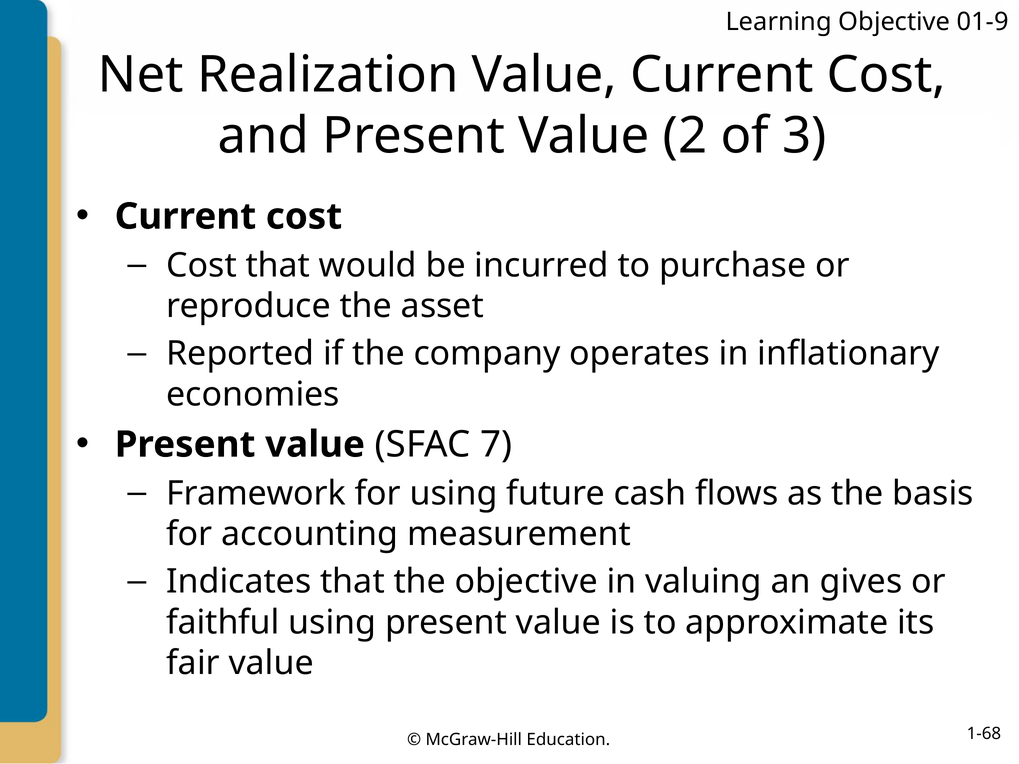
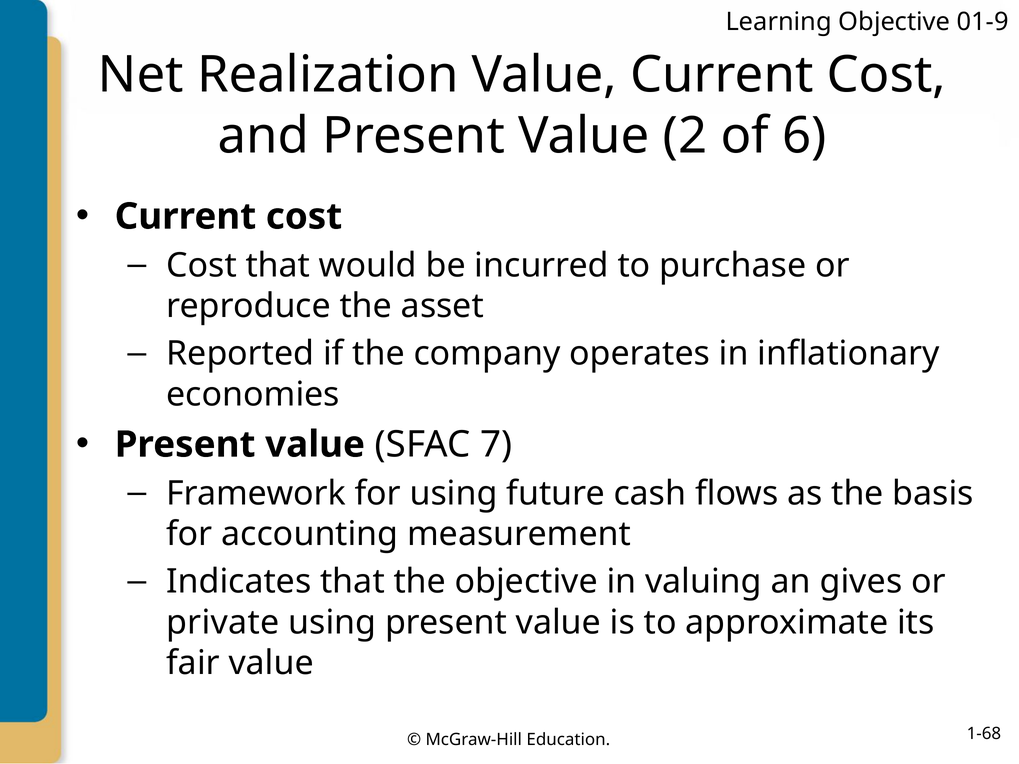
3: 3 -> 6 (804, 136)
faithful: faithful -> private (223, 623)
